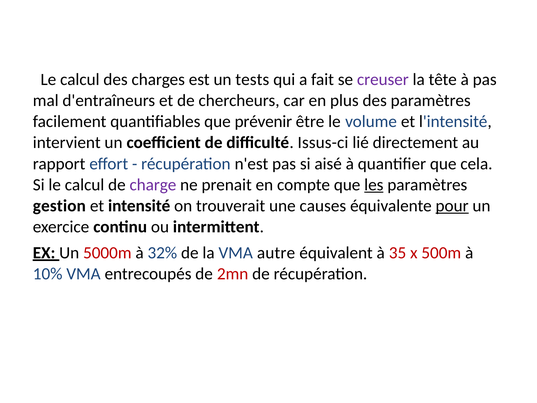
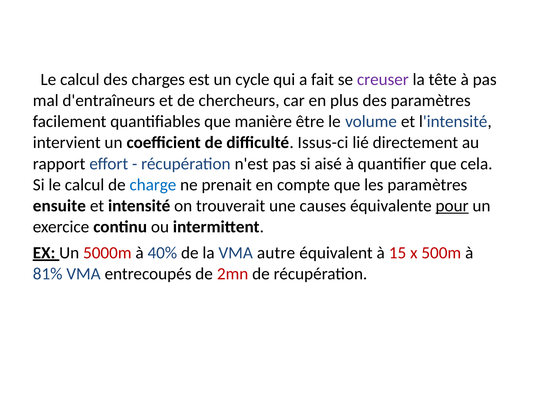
tests: tests -> cycle (252, 79)
prévenir: prévenir -> manière (263, 122)
charge colour: purple -> blue (153, 185)
les underline: present -> none (374, 185)
gestion: gestion -> ensuite (59, 206)
32%: 32% -> 40% (162, 253)
35: 35 -> 15 (398, 253)
10%: 10% -> 81% (48, 274)
